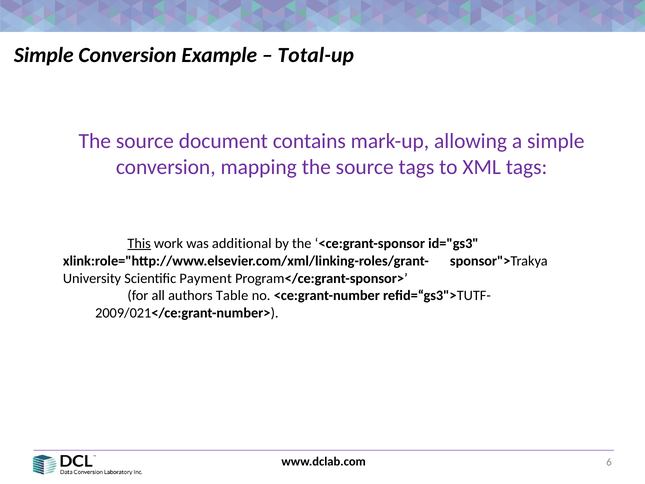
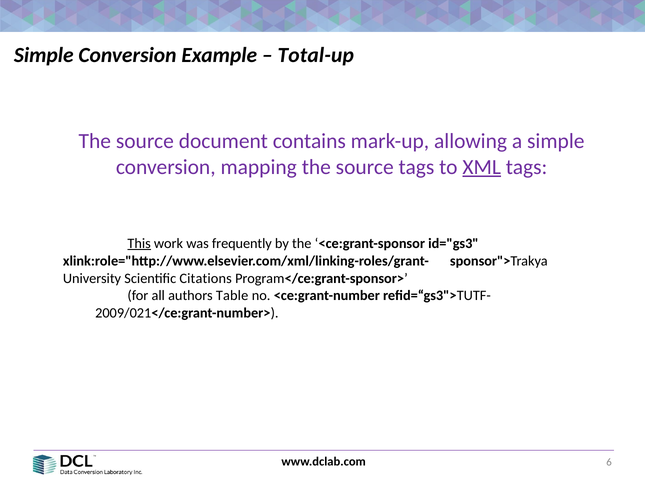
XML underline: none -> present (482, 167)
additional: additional -> frequently (242, 243)
Payment: Payment -> Citations (206, 278)
